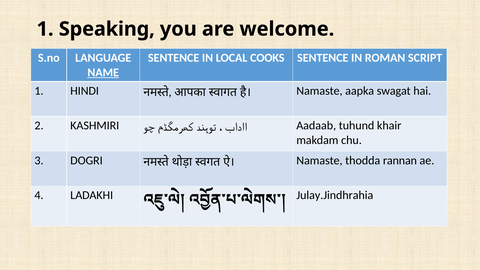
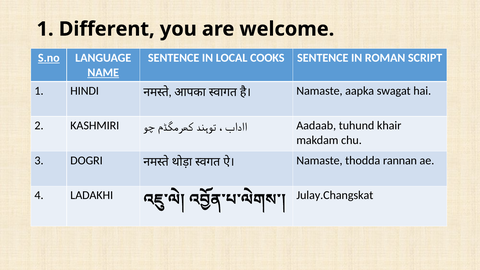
Speaking: Speaking -> Different (107, 29)
S.no underline: none -> present (49, 58)
Julay.Jindhrahia: Julay.Jindhrahia -> Julay.Changskat (335, 195)
